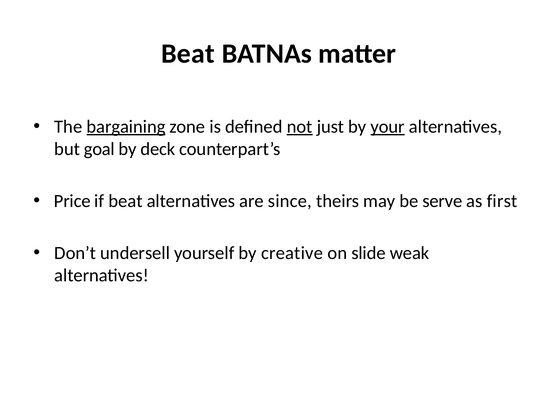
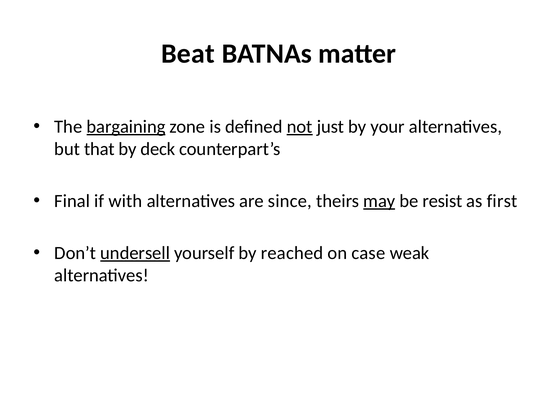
your underline: present -> none (388, 127)
goal: goal -> that (99, 149)
Price: Price -> Final (72, 201)
if beat: beat -> with (125, 201)
may underline: none -> present (379, 201)
serve: serve -> resist (442, 201)
undersell underline: none -> present (135, 253)
creative: creative -> reached (292, 253)
slide: slide -> case (368, 253)
